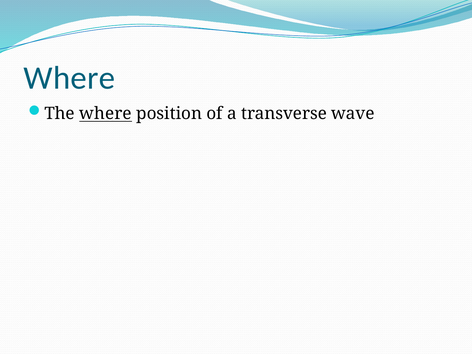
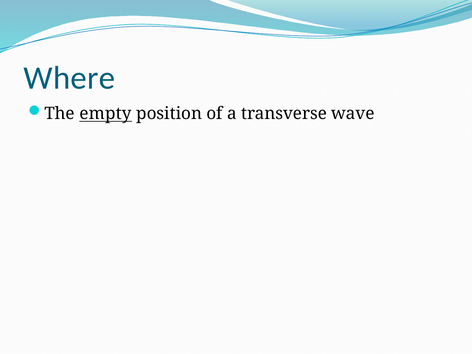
The where: where -> empty (105, 114)
